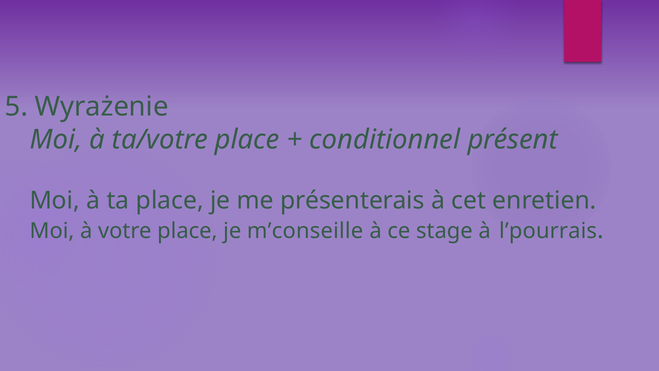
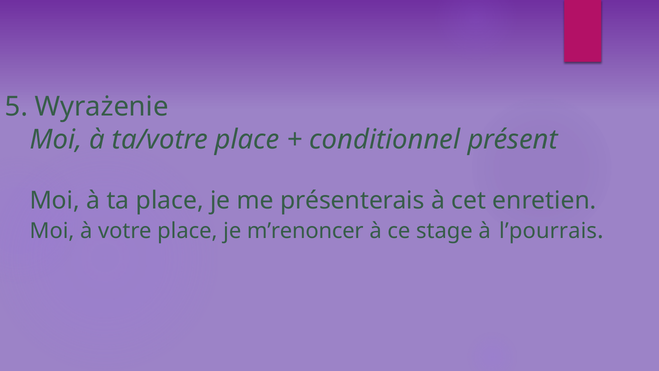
m’conseille: m’conseille -> m’renoncer (305, 231)
